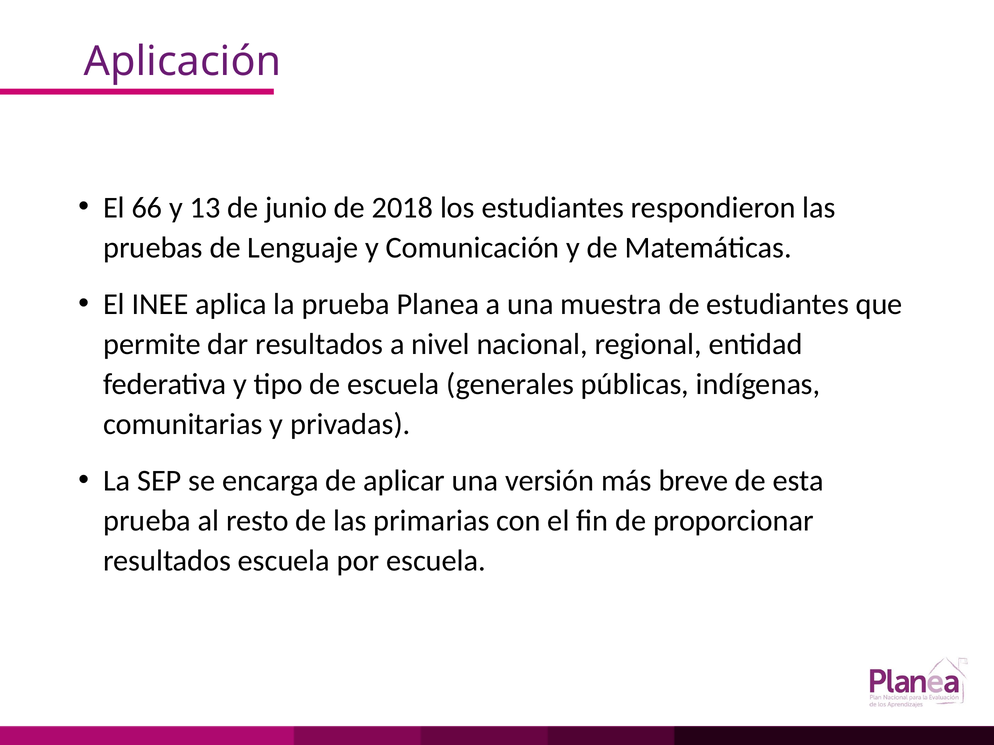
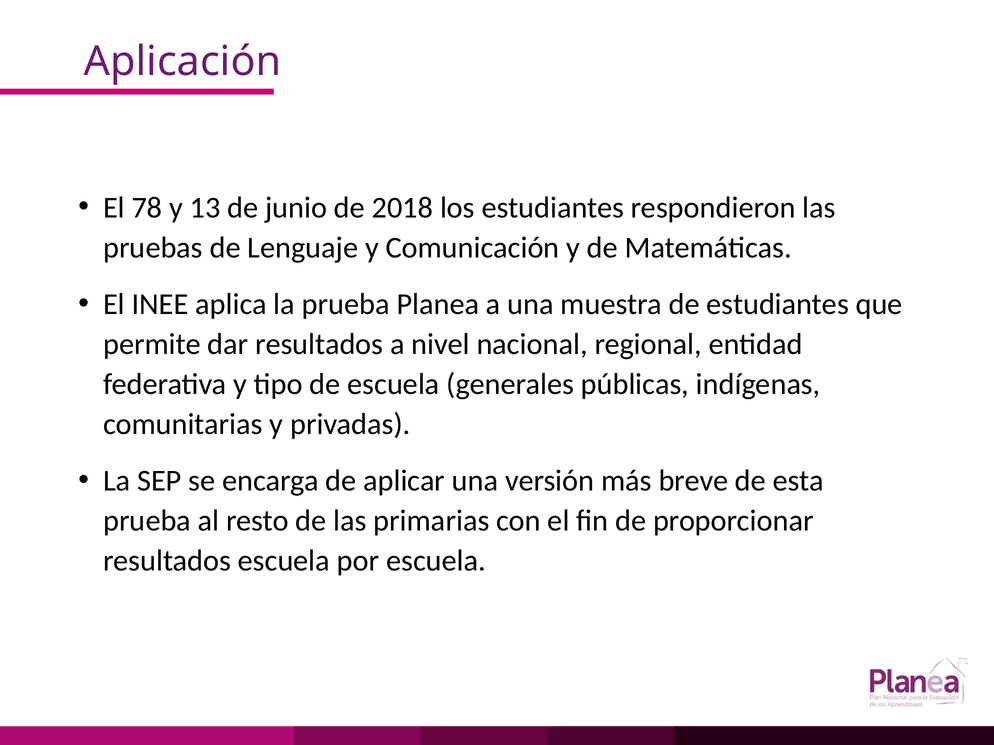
66: 66 -> 78 (147, 208)
